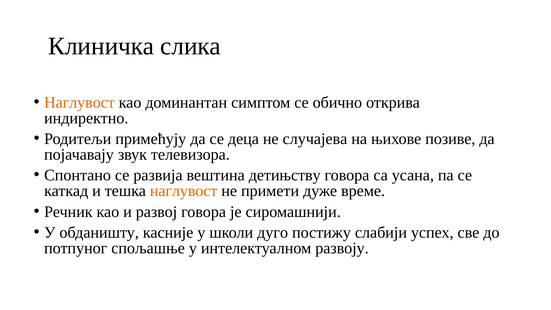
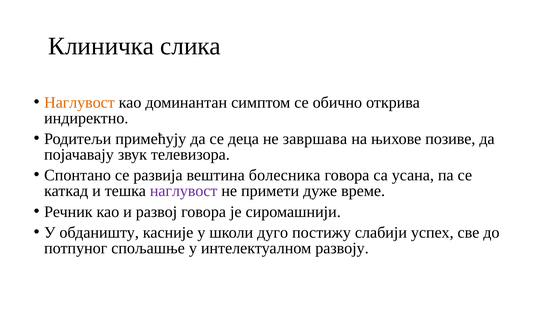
случајева: случајева -> завршава (315, 139)
детињству: детињству -> болесника (285, 175)
наглувост colour: orange -> purple (184, 191)
